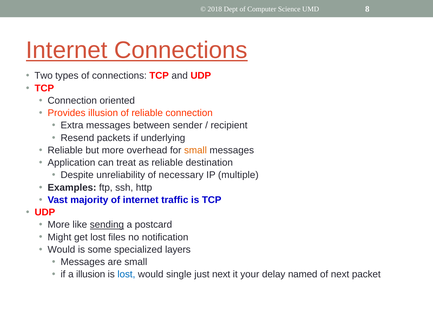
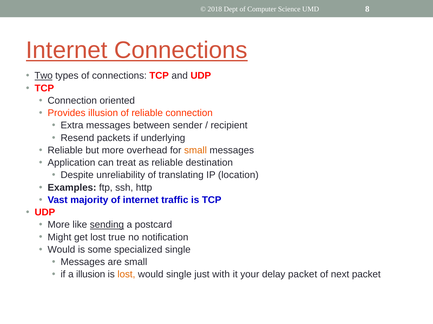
Two underline: none -> present (44, 76)
necessary: necessary -> translating (181, 175)
multiple: multiple -> location (238, 175)
files: files -> true (117, 238)
specialized layers: layers -> single (178, 250)
lost colour: blue -> orange (126, 275)
just next: next -> with (221, 275)
delay named: named -> packet (303, 275)
